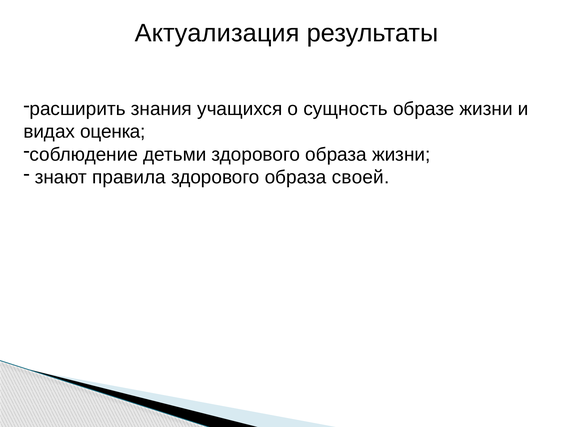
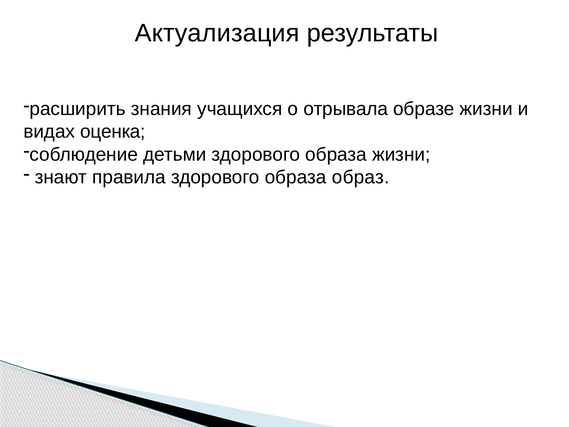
сущность: сущность -> отрывала (346, 109)
своей: своей -> образ (361, 177)
